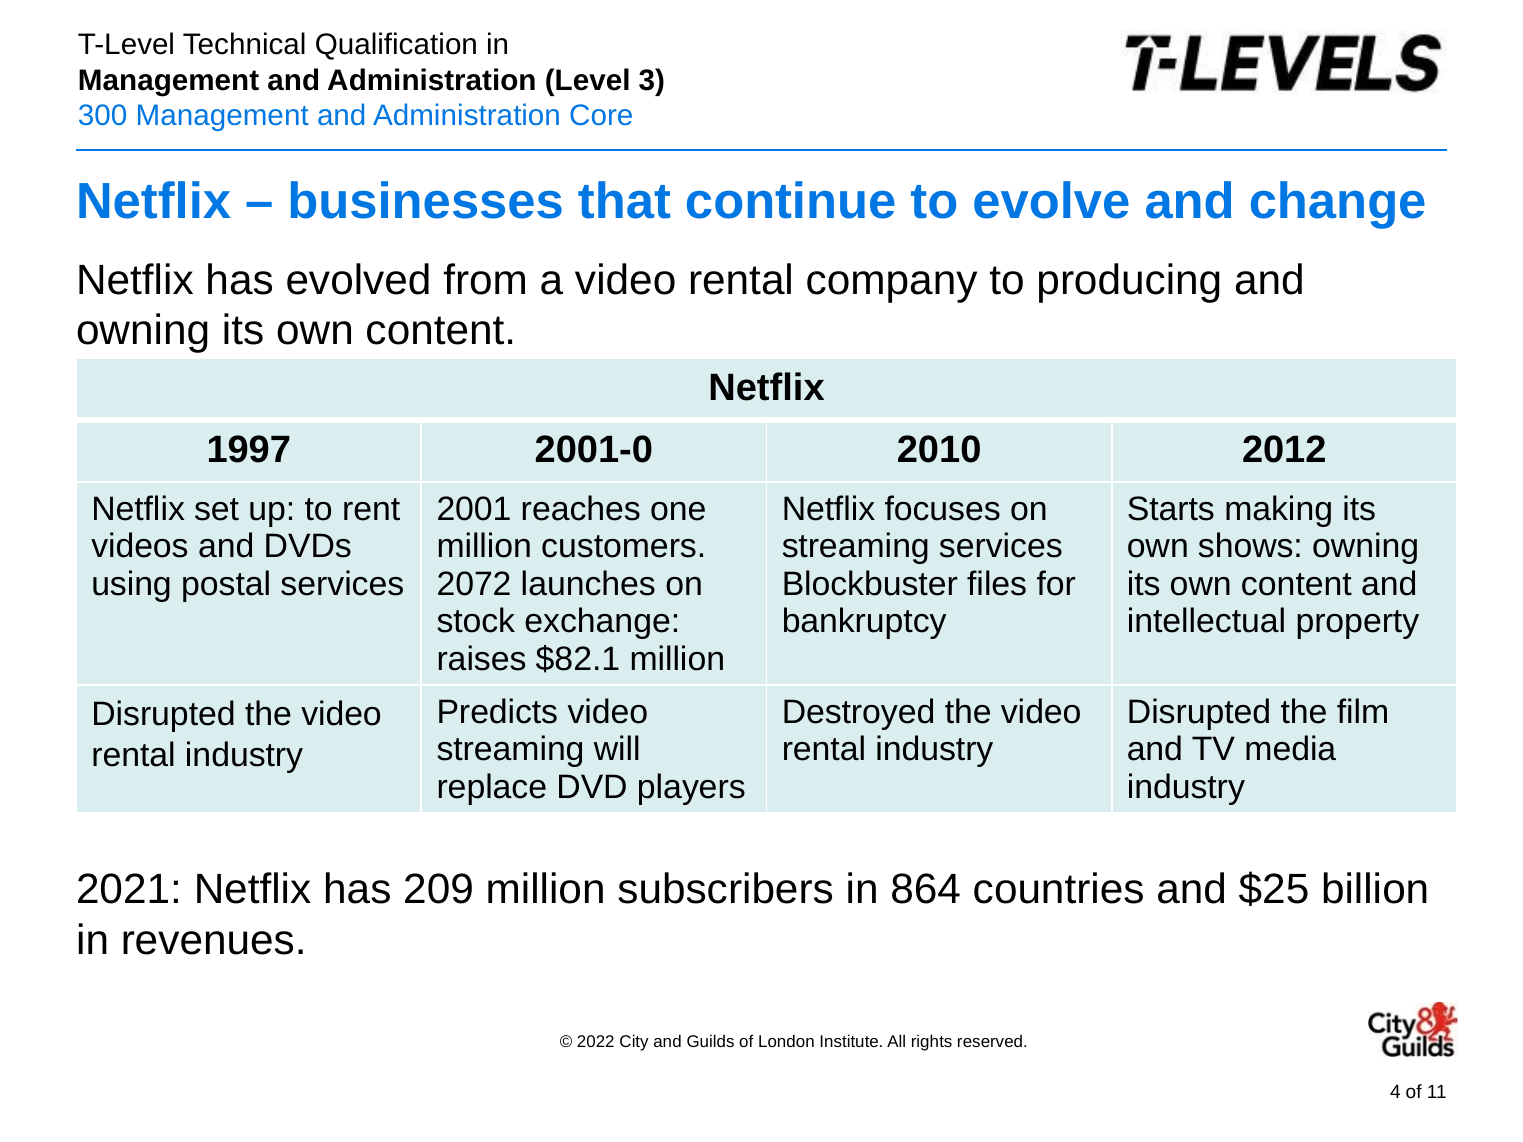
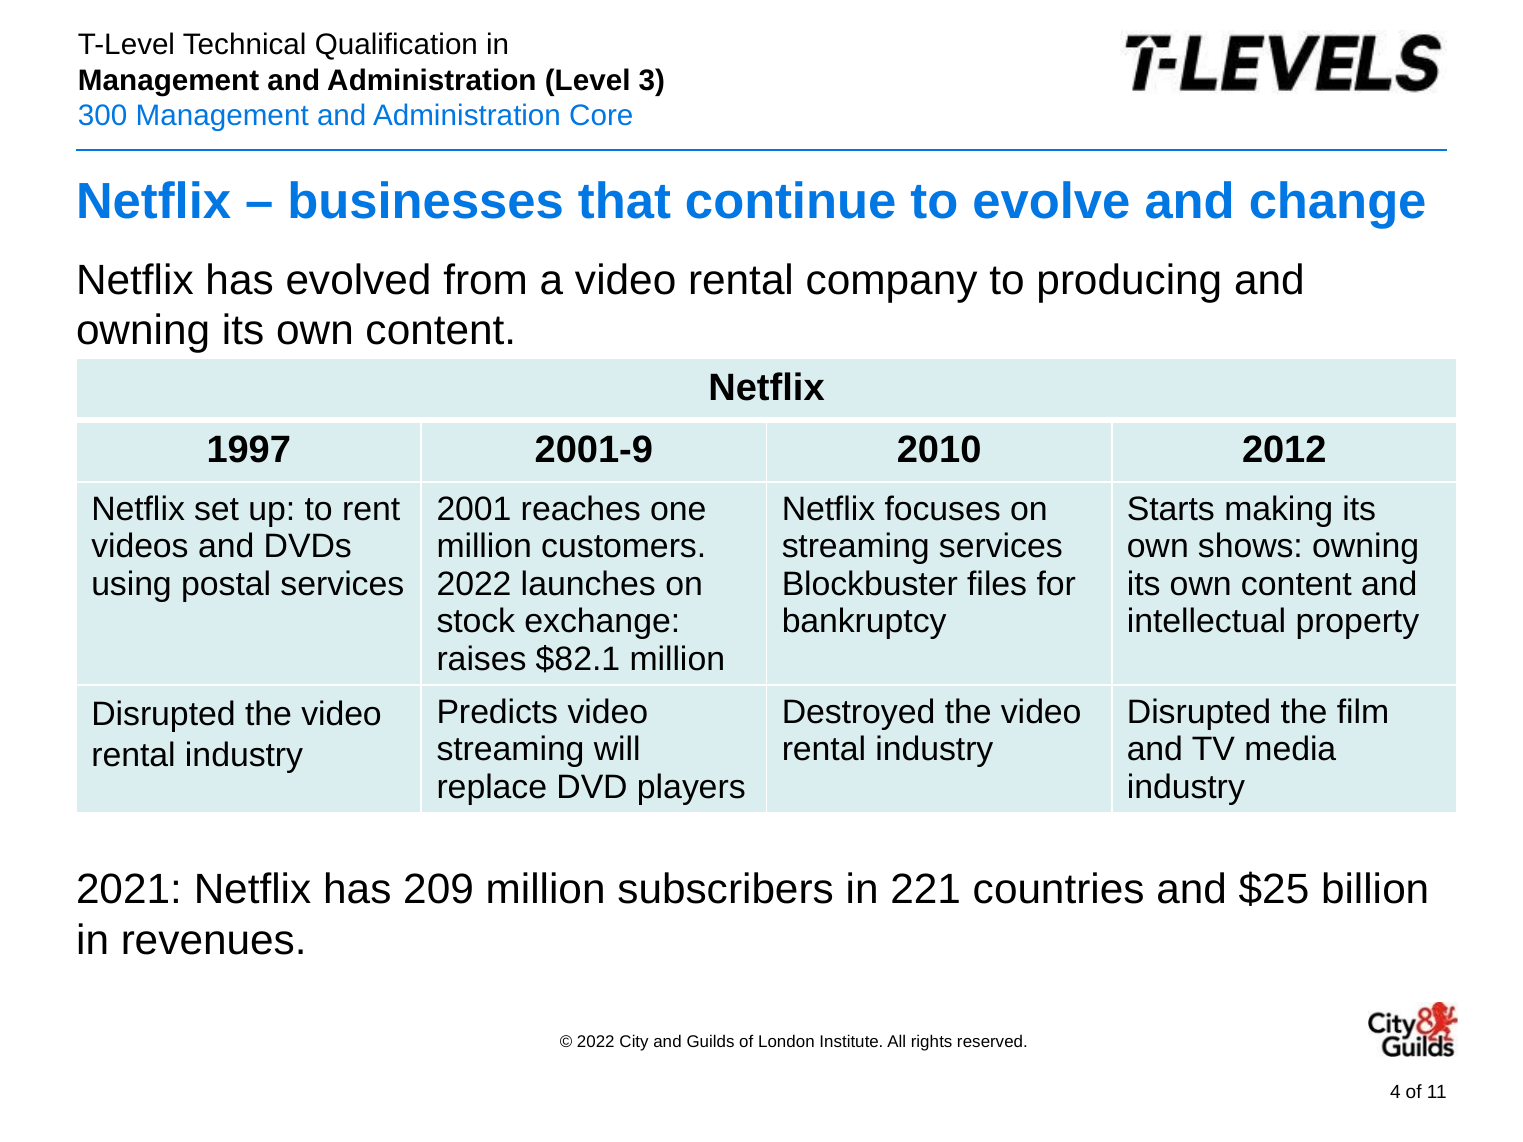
2001-0: 2001-0 -> 2001-9 (594, 450)
2072: 2072 -> 2022 (474, 584)
864: 864 -> 221 (926, 890)
